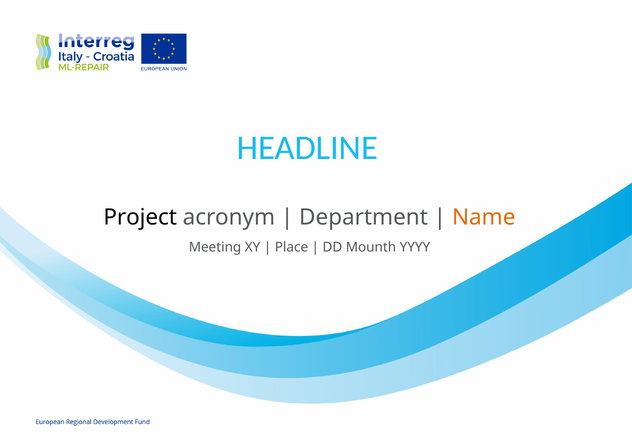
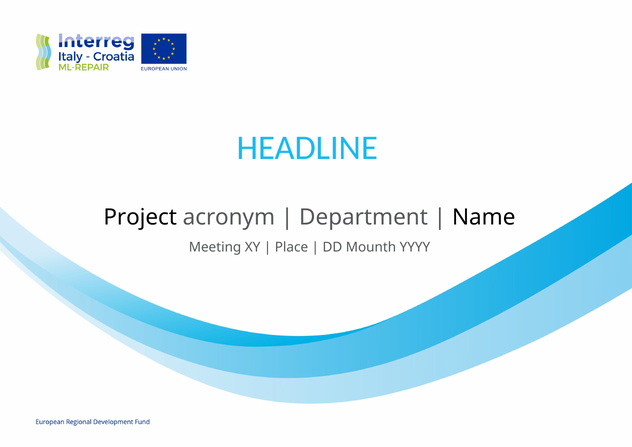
Name colour: orange -> black (484, 217)
